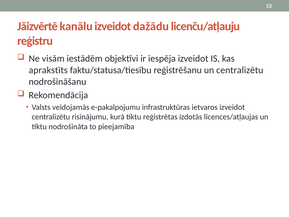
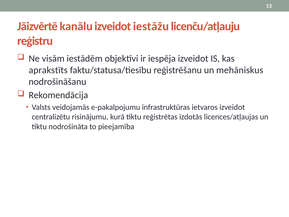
dažādu: dažādu -> iestāžu (151, 26)
un centralizētu: centralizētu -> mehāniskus (240, 70)
